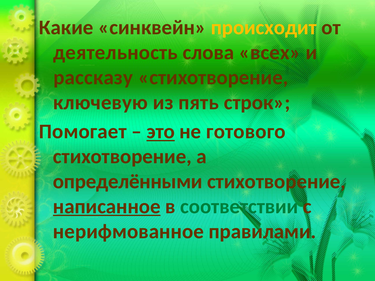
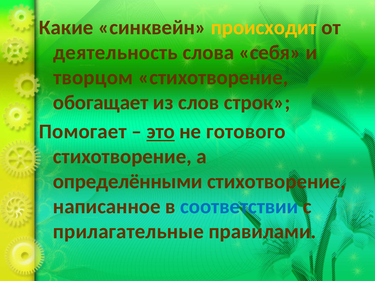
всех: всех -> себя (270, 53)
рассказу: рассказу -> творцом (93, 78)
ключевую: ключевую -> обогащает (101, 103)
пять: пять -> слов (199, 103)
написанное underline: present -> none (107, 207)
соответствии colour: green -> blue (239, 207)
нерифмованное: нерифмованное -> прилагательные (128, 232)
